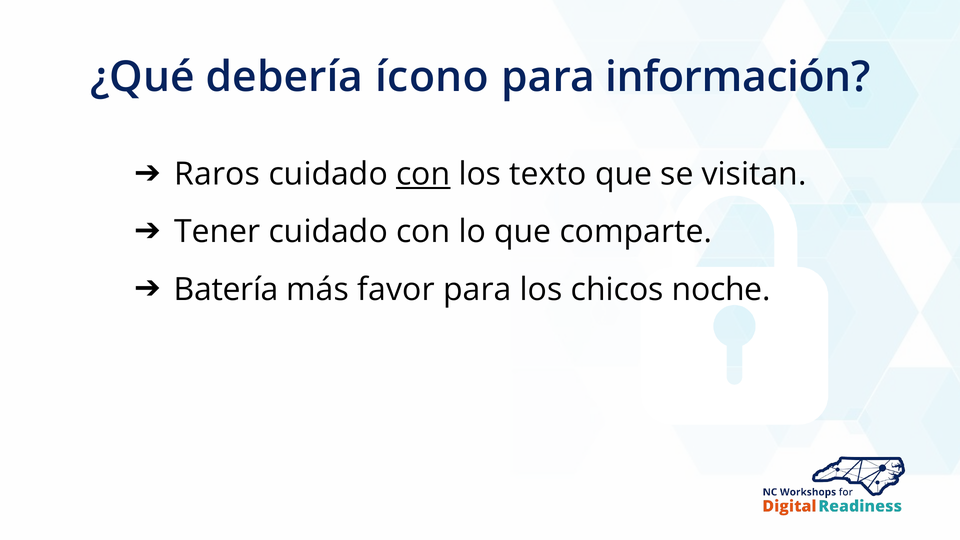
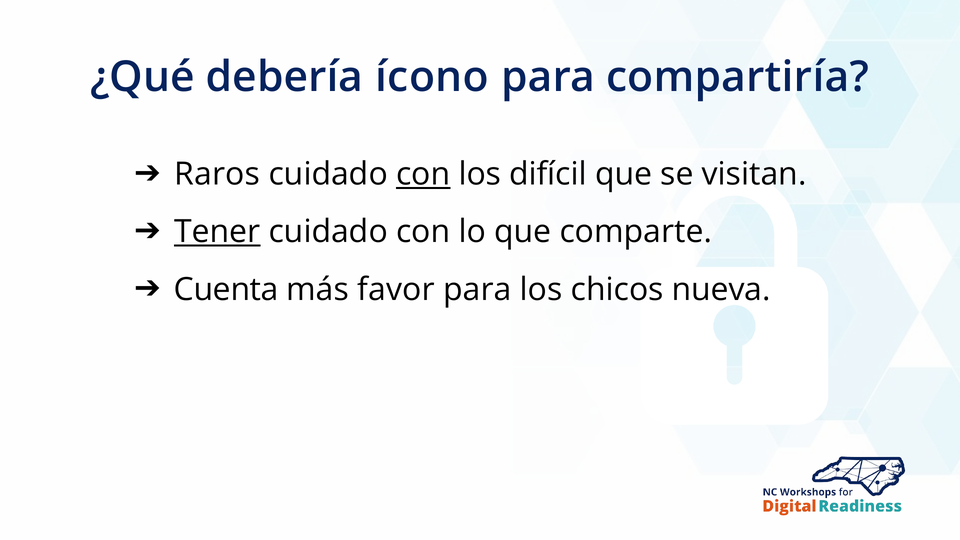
información: información -> compartiría (738, 77)
texto: texto -> difícil (548, 174)
Tener underline: none -> present (217, 232)
Batería: Batería -> Cuenta (226, 289)
noche: noche -> nueva (721, 289)
